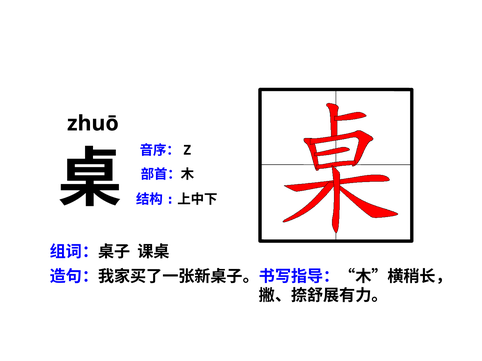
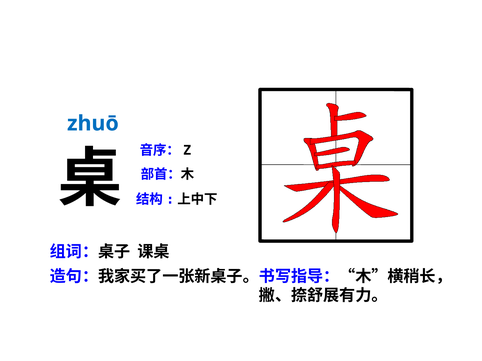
zhuō colour: black -> blue (93, 124)
